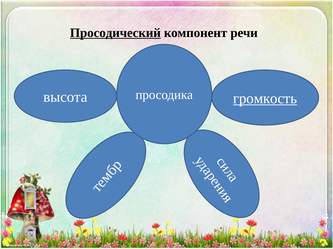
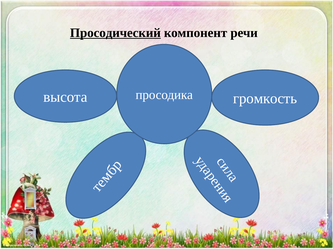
громкость underline: present -> none (265, 99)
